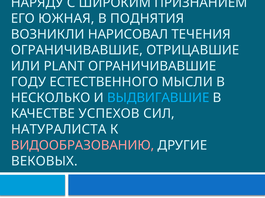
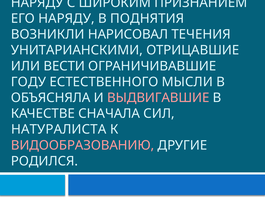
ЕГО ЮЖНАЯ: ЮЖНАЯ -> НАРЯДУ (66, 19)
ОГРАНИЧИВАВШИЕ: ОГРАНИЧИВАВШИЕ -> УНИТАРИАНСКИМИ (77, 50)
PLANT: PLANT -> ВЕСТИ (64, 66)
НЕСКОЛЬКО: НЕСКОЛЬКО -> ОБЪЯСНЯЛА (51, 98)
ВЫДВИГАВШИЕ colour: light blue -> pink (158, 98)
УСПЕХОВ: УСПЕХОВ -> СНАЧАЛА (109, 114)
ВЕКОВЫХ: ВЕКОВЫХ -> РОДИЛСЯ (44, 162)
